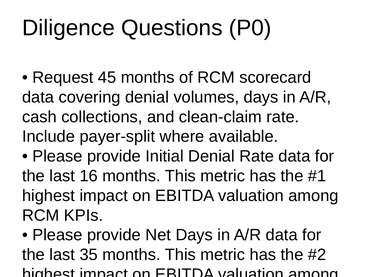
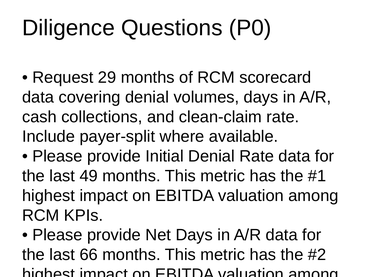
45: 45 -> 29 (107, 77)
16: 16 -> 49 (89, 176)
35: 35 -> 66 (89, 255)
